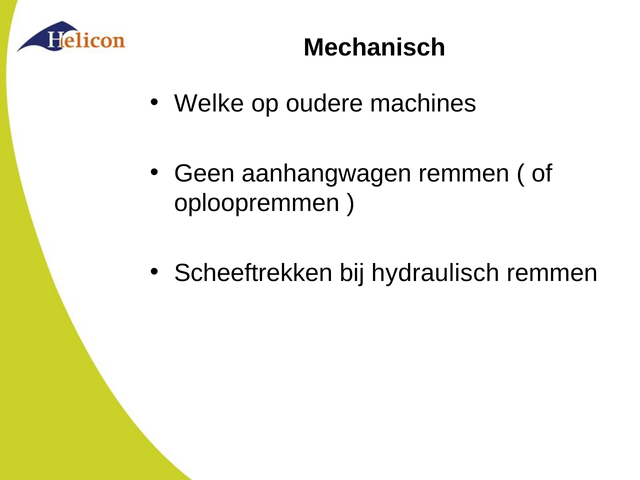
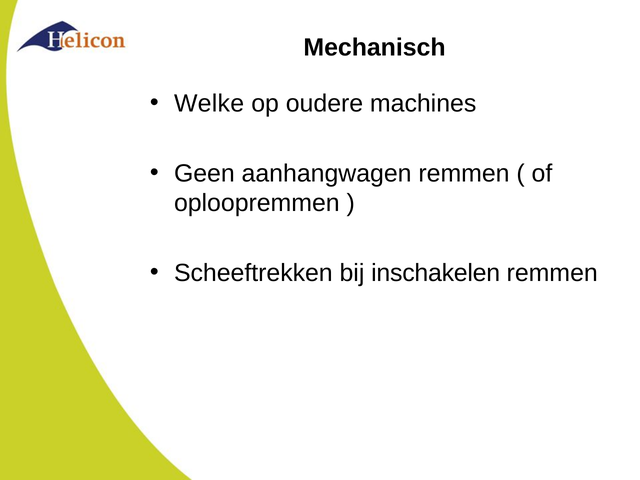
hydraulisch: hydraulisch -> inschakelen (436, 273)
